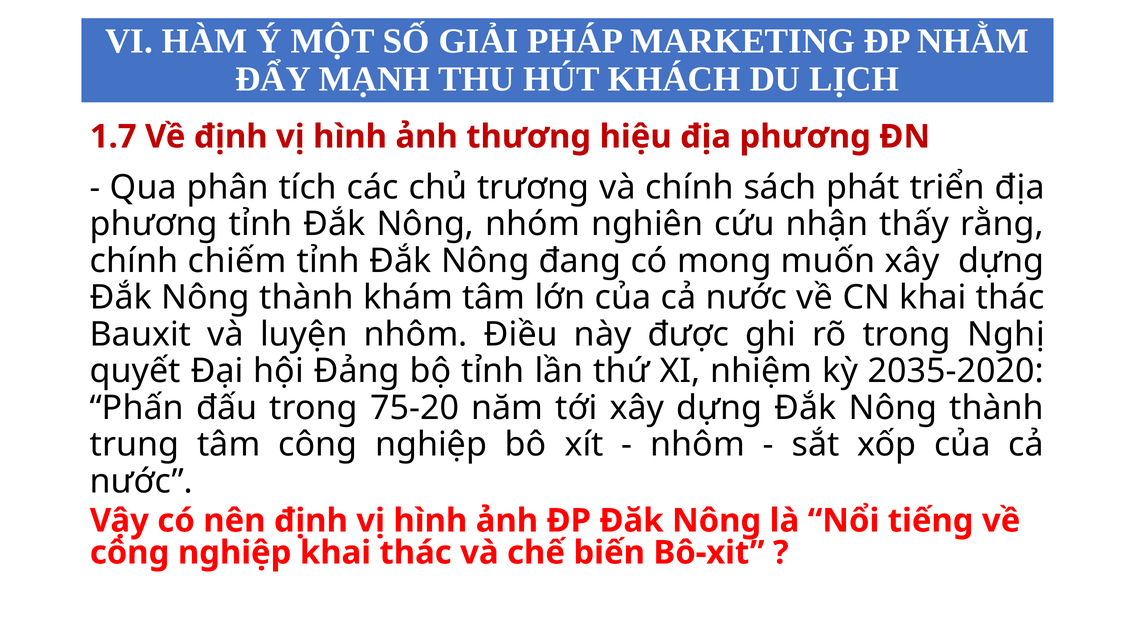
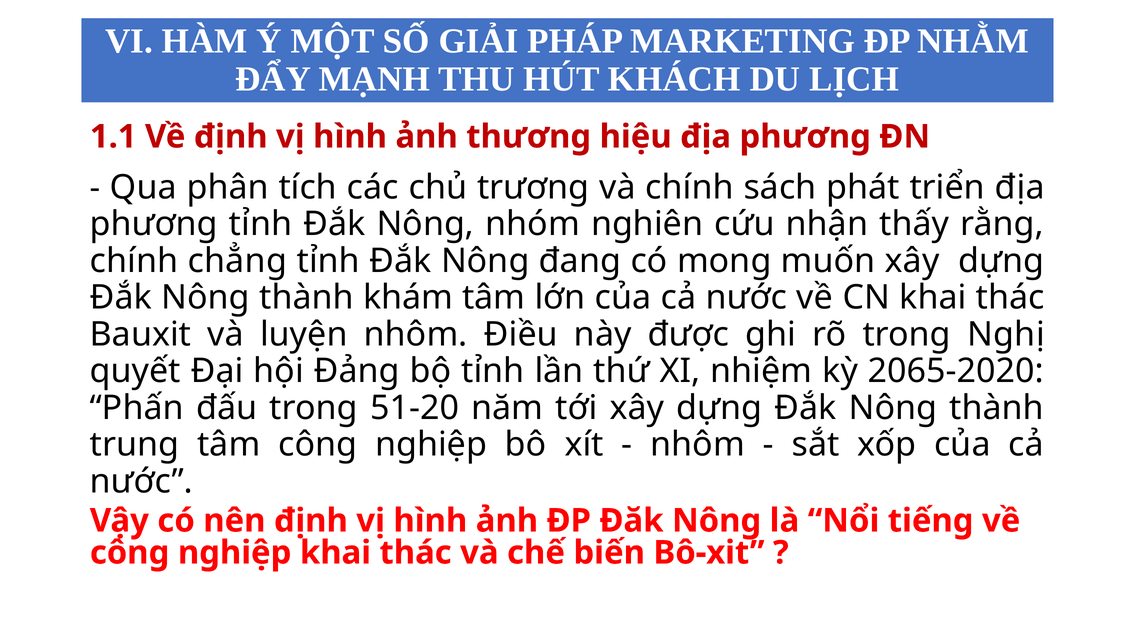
1.7: 1.7 -> 1.1 (113, 137)
chiếm: chiếm -> chẳng (237, 261)
2035-2020: 2035-2020 -> 2065-2020 (956, 371)
75-20: 75-20 -> 51-20 (414, 408)
